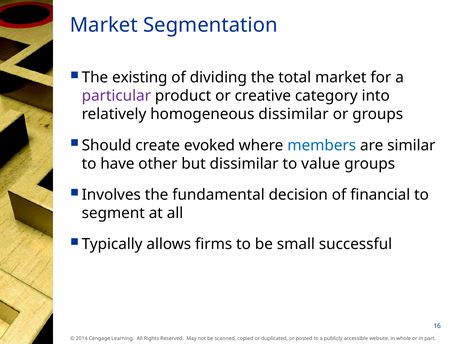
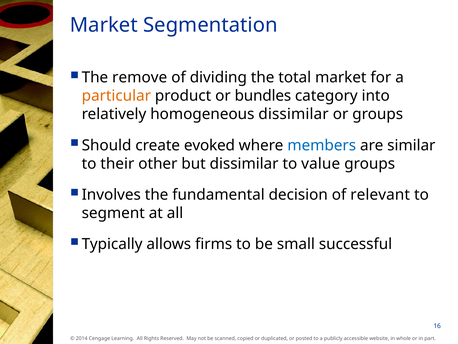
existing: existing -> remove (140, 77)
particular colour: purple -> orange (116, 96)
creative: creative -> bundles (263, 96)
have: have -> their (117, 163)
financial: financial -> relevant (380, 194)
